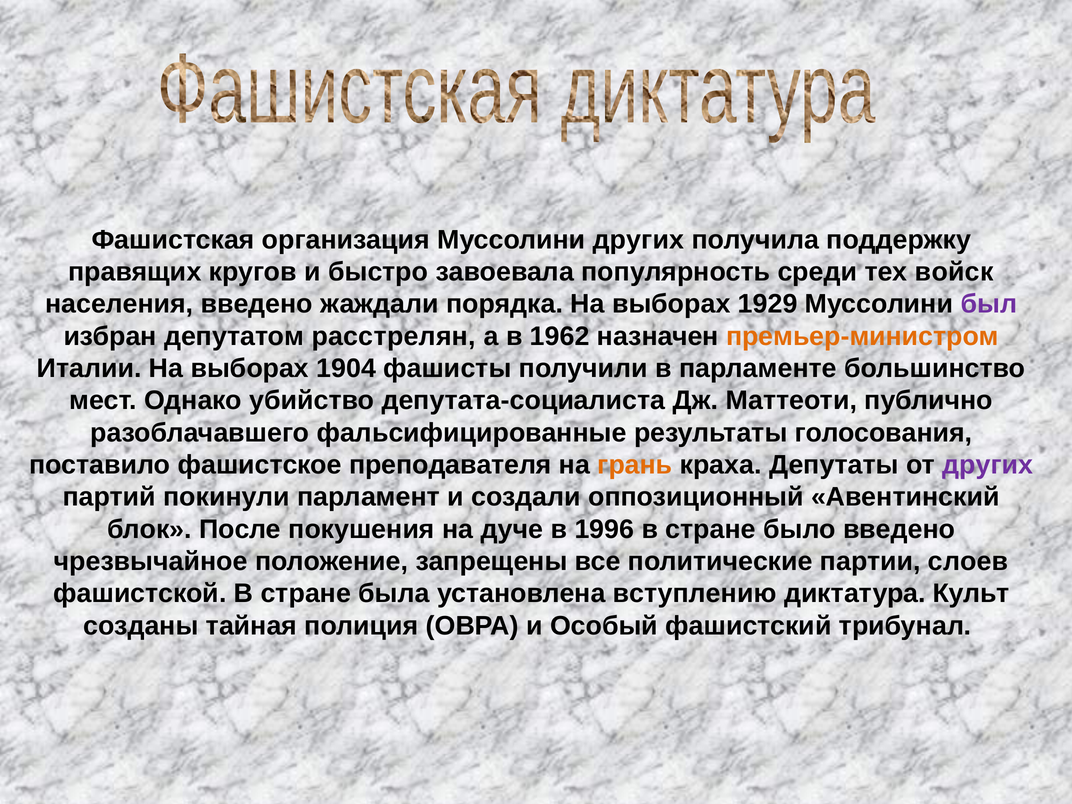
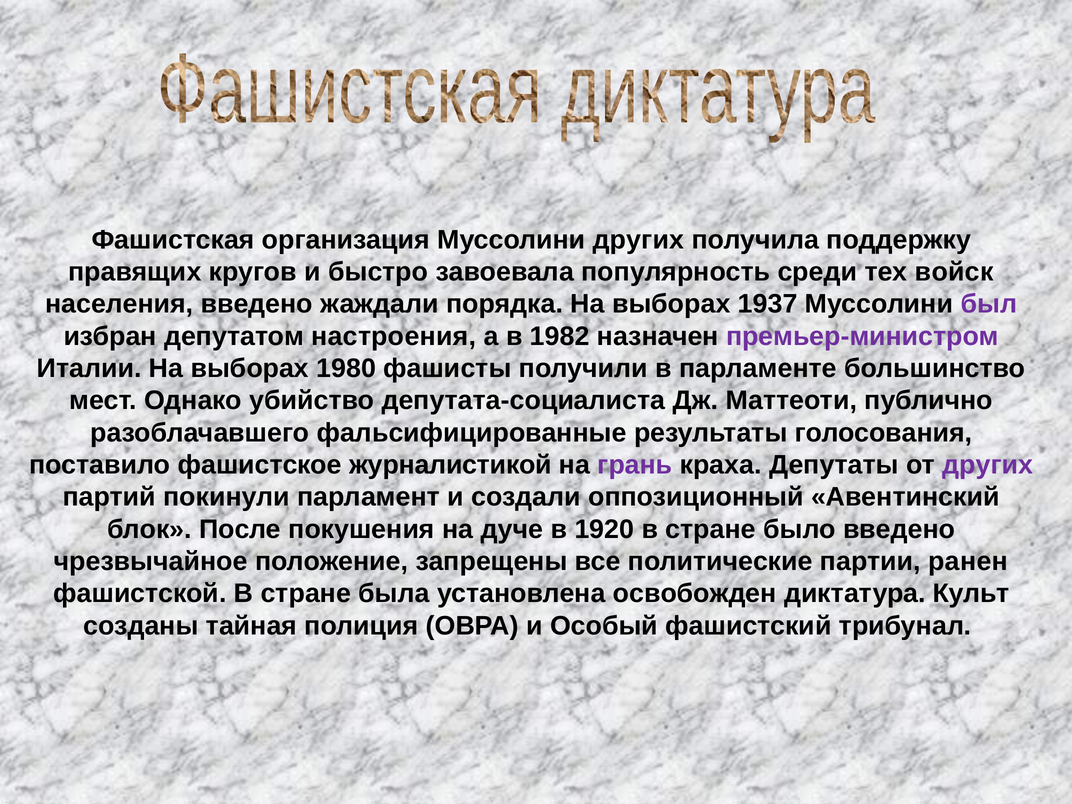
1929: 1929 -> 1937 (768, 304)
расстрелян: расстрелян -> настроения (394, 336)
1962: 1962 -> 1982 (560, 336)
премьер-министром colour: orange -> purple (862, 336)
1904: 1904 -> 1980 (346, 368)
преподавателя: преподавателя -> журналистикой (450, 465)
грань colour: orange -> purple (635, 465)
1996: 1996 -> 1920 (604, 529)
слоев: слоев -> ранен (968, 561)
вступлению: вступлению -> освобожден (695, 594)
